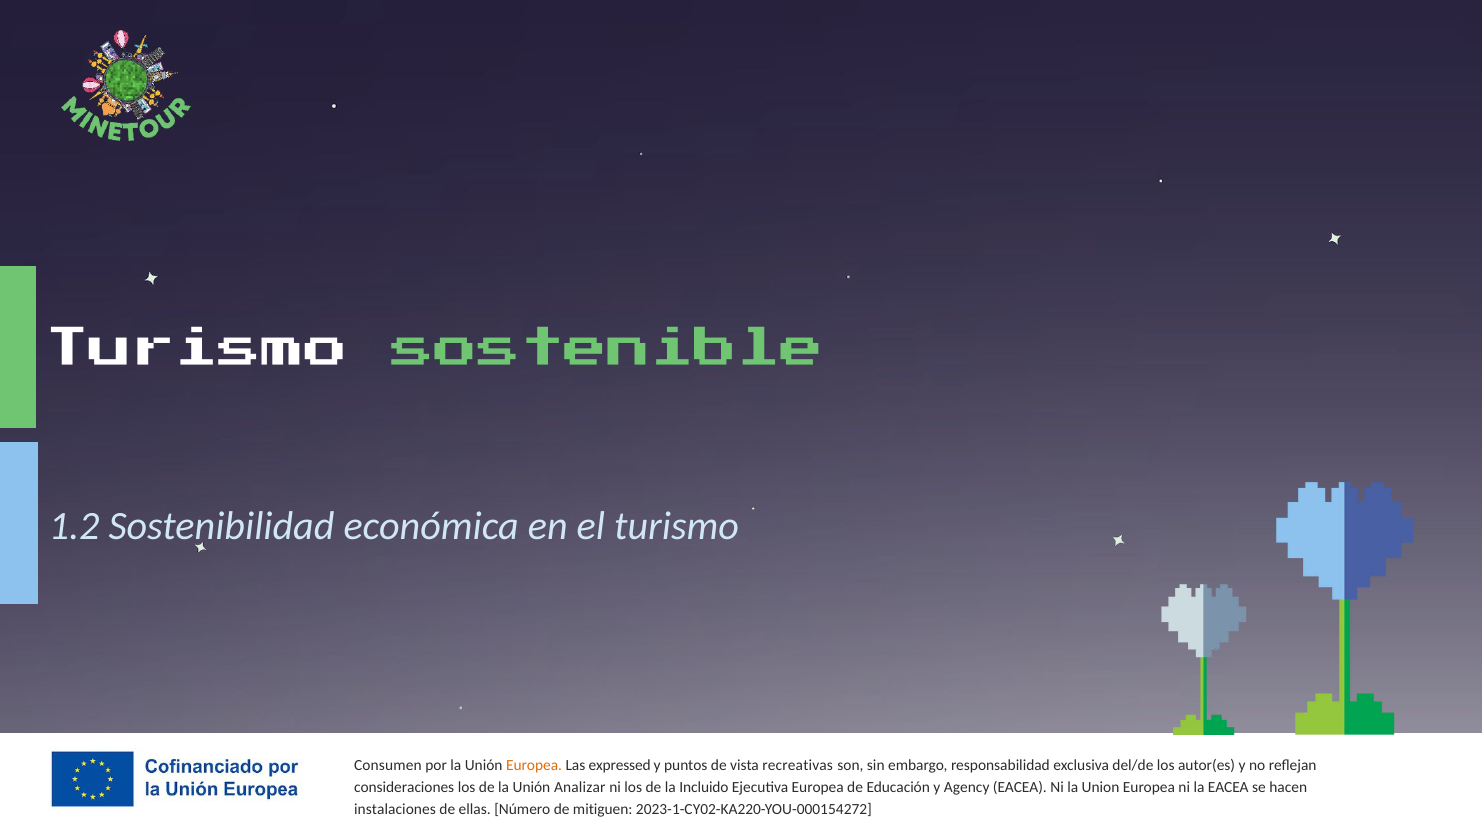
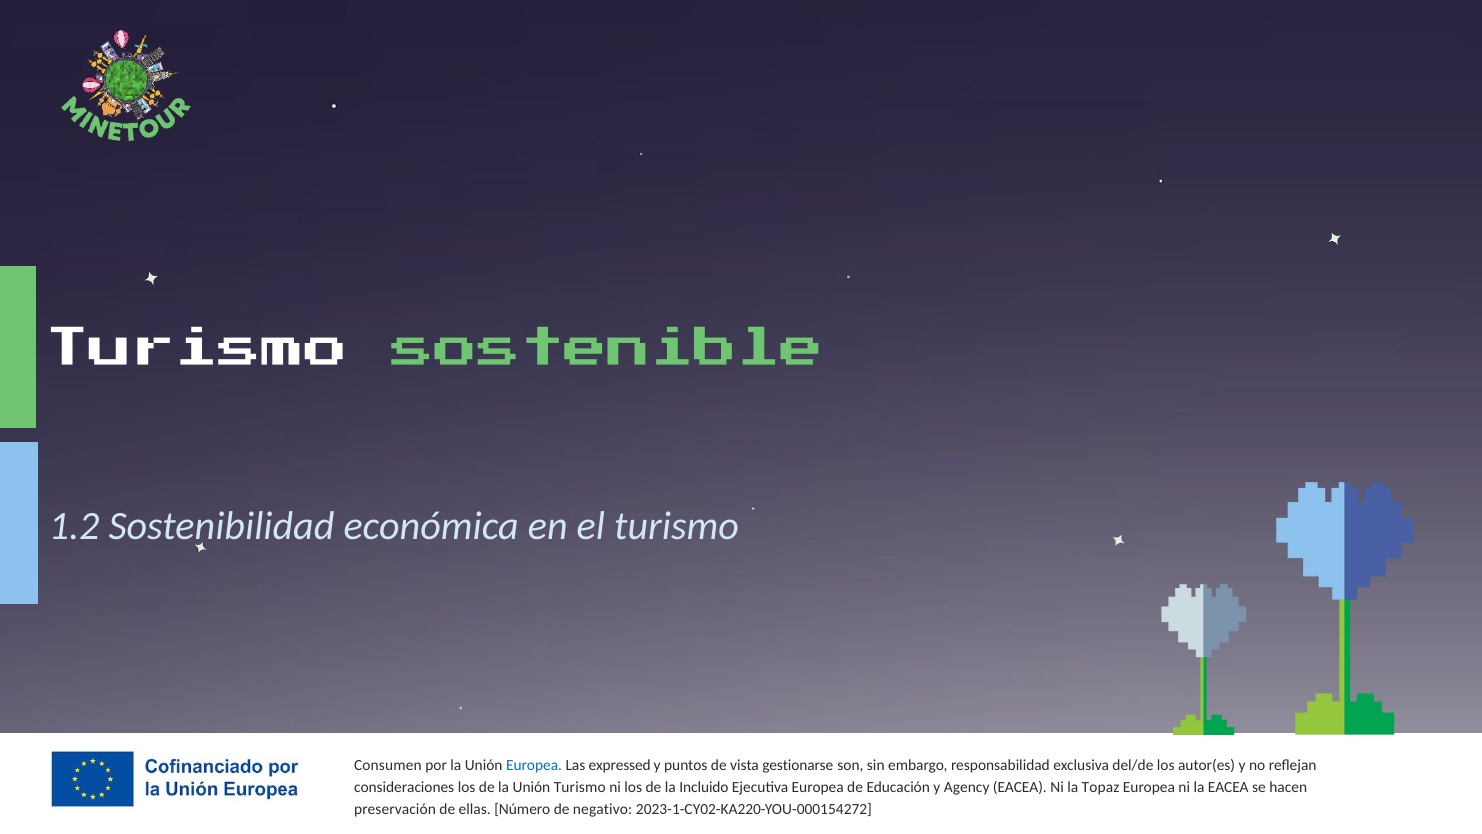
Europea colour: orange -> blue (534, 765)
recreativas: recreativas -> gestionarse (798, 765)
Unión Analizar: Analizar -> Turismo (580, 787)
Union: Union -> Topaz (1101, 787)
instalaciones: instalaciones -> preservación (395, 809)
mitiguen: mitiguen -> negativo (603, 809)
